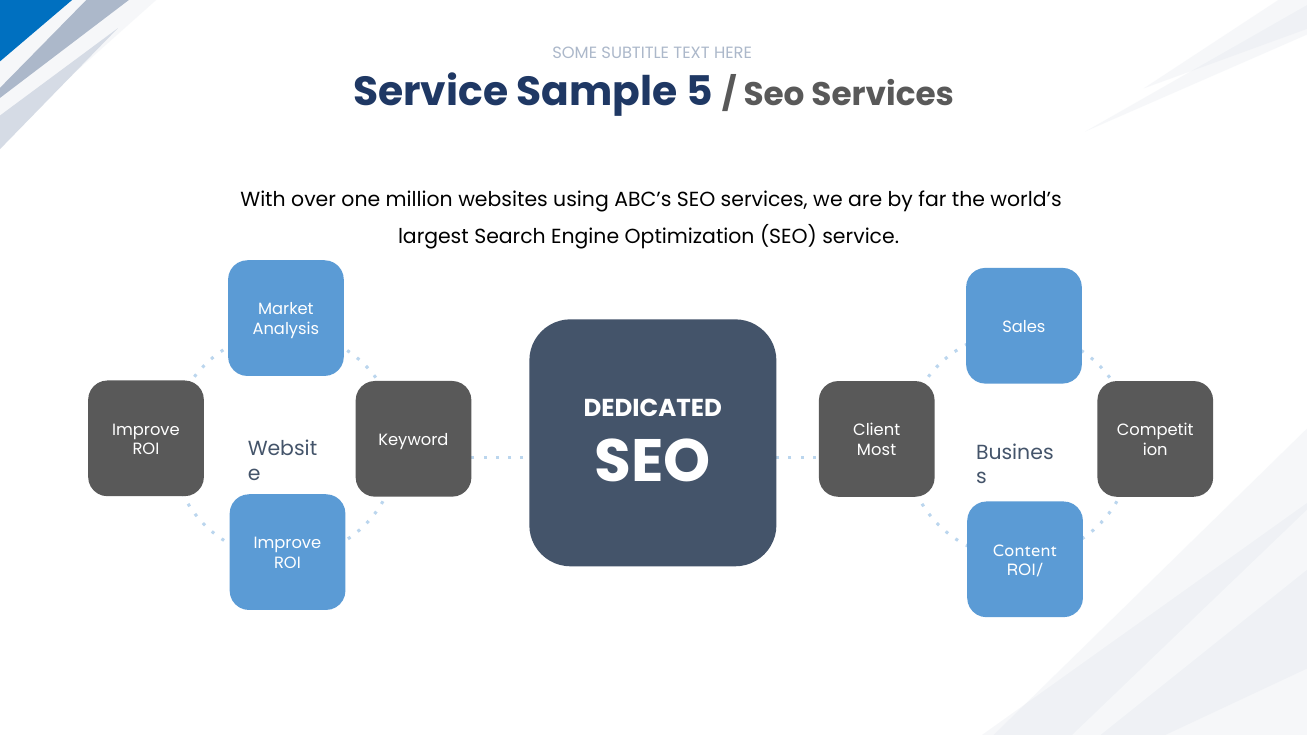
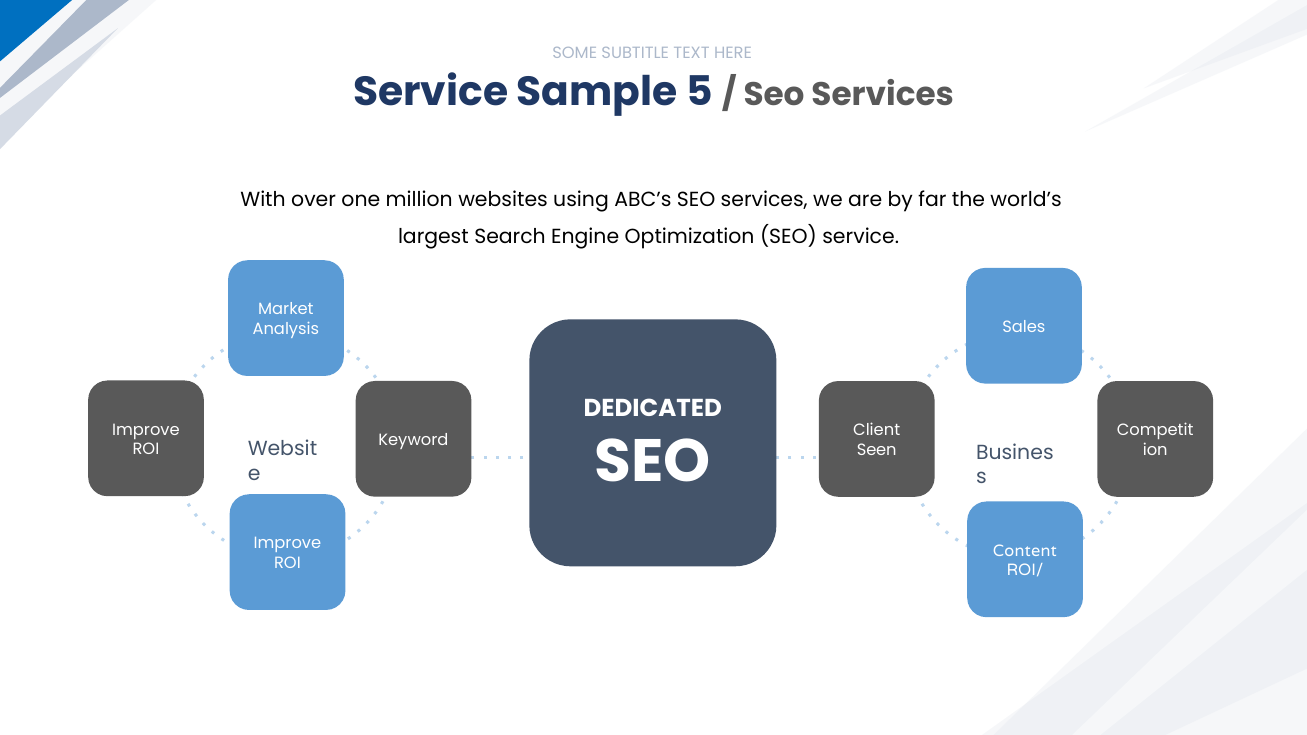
Most: Most -> Seen (877, 450)
